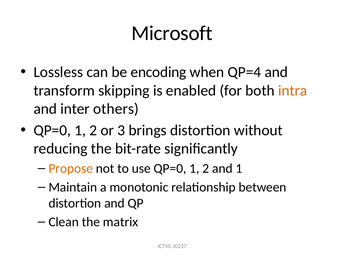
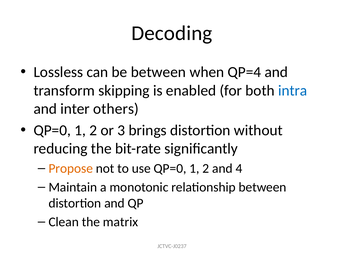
Microsoft: Microsoft -> Decoding (172, 33)
be encoding: encoding -> between (158, 72)
intra colour: orange -> blue (293, 91)
and 1: 1 -> 4 (239, 168)
